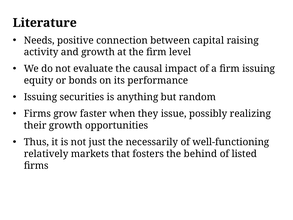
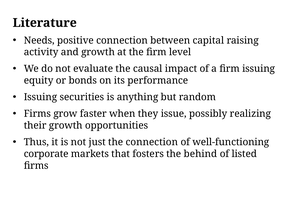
the necessarily: necessarily -> connection (152, 142)
relatively: relatively -> corporate (46, 154)
